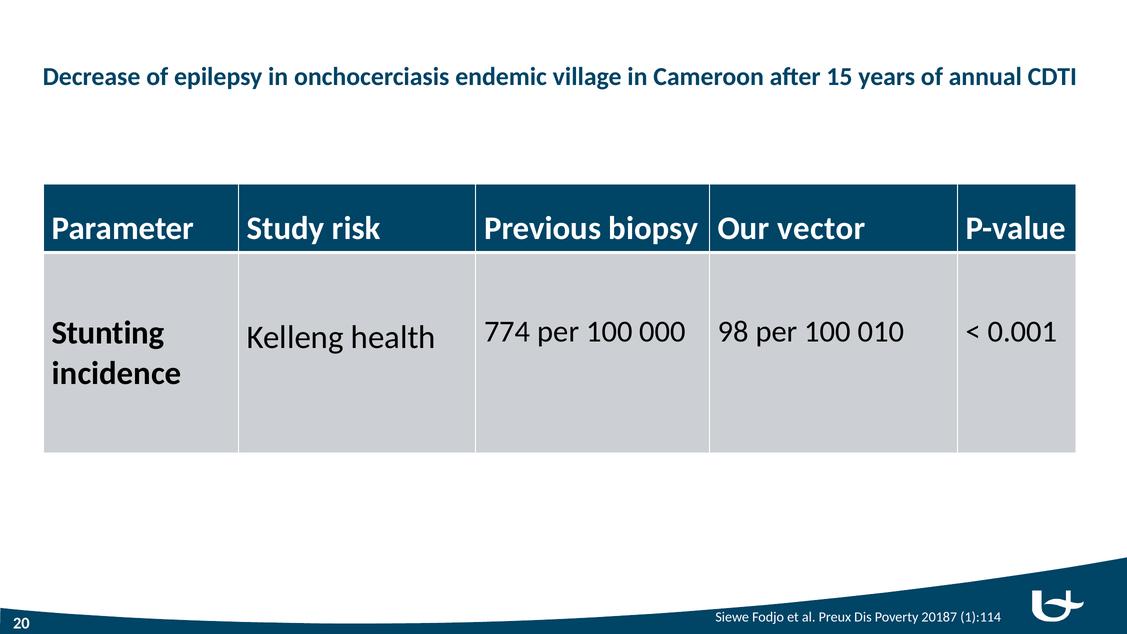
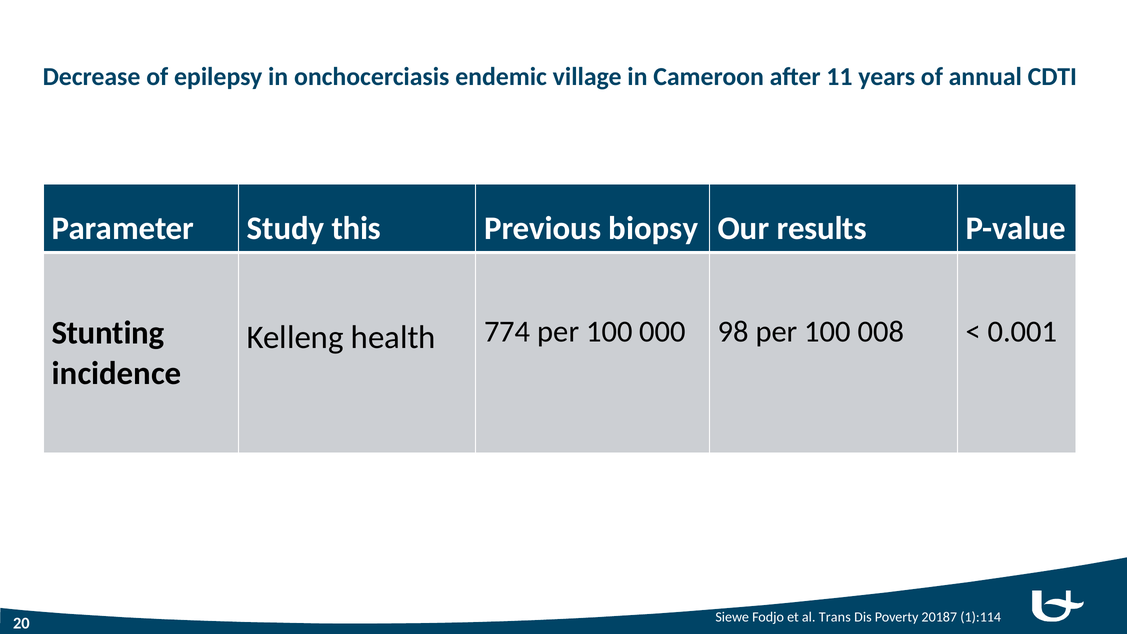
15: 15 -> 11 (839, 77)
risk: risk -> this (356, 229)
vector: vector -> results (822, 229)
010: 010 -> 008 (881, 332)
Preux: Preux -> Trans (835, 617)
